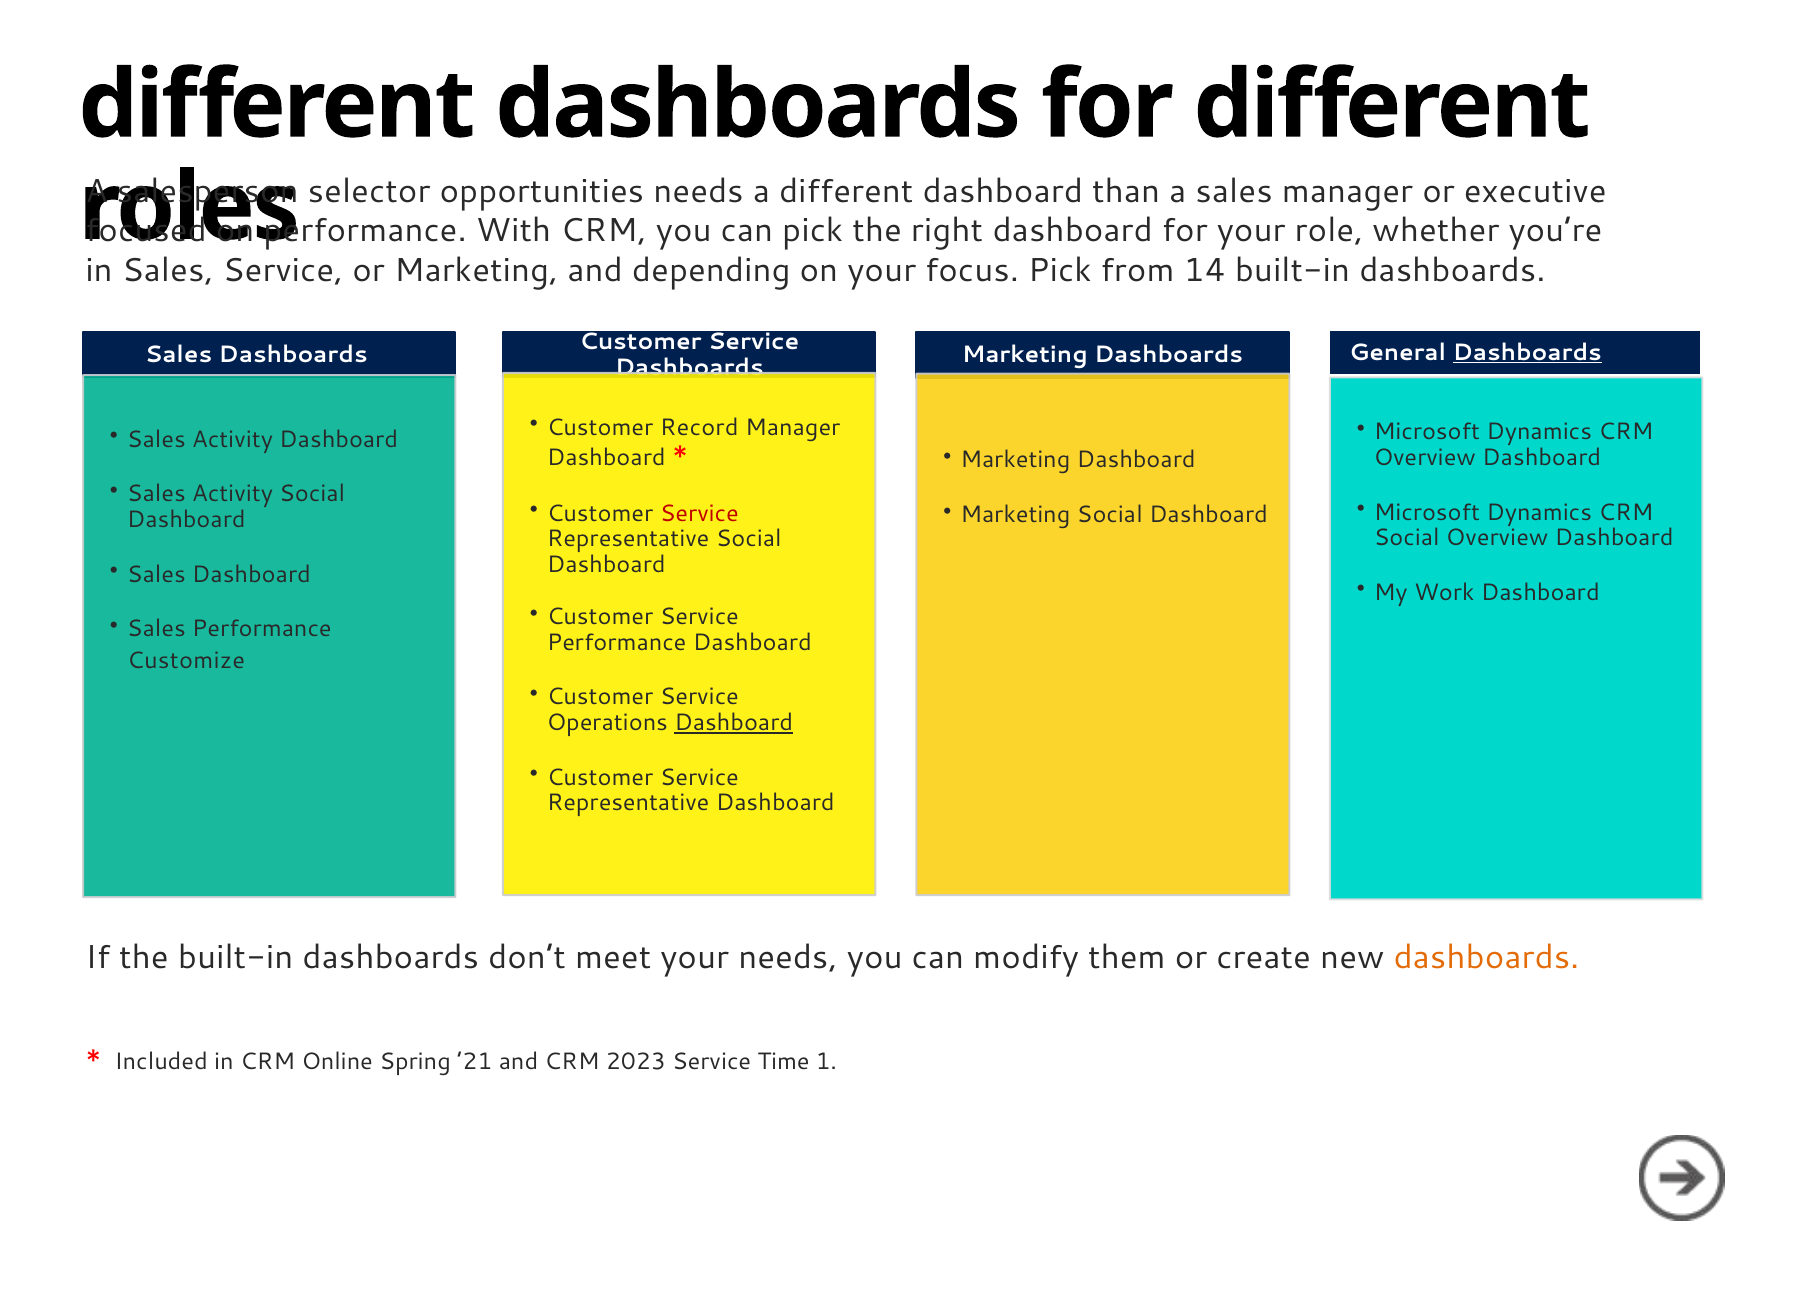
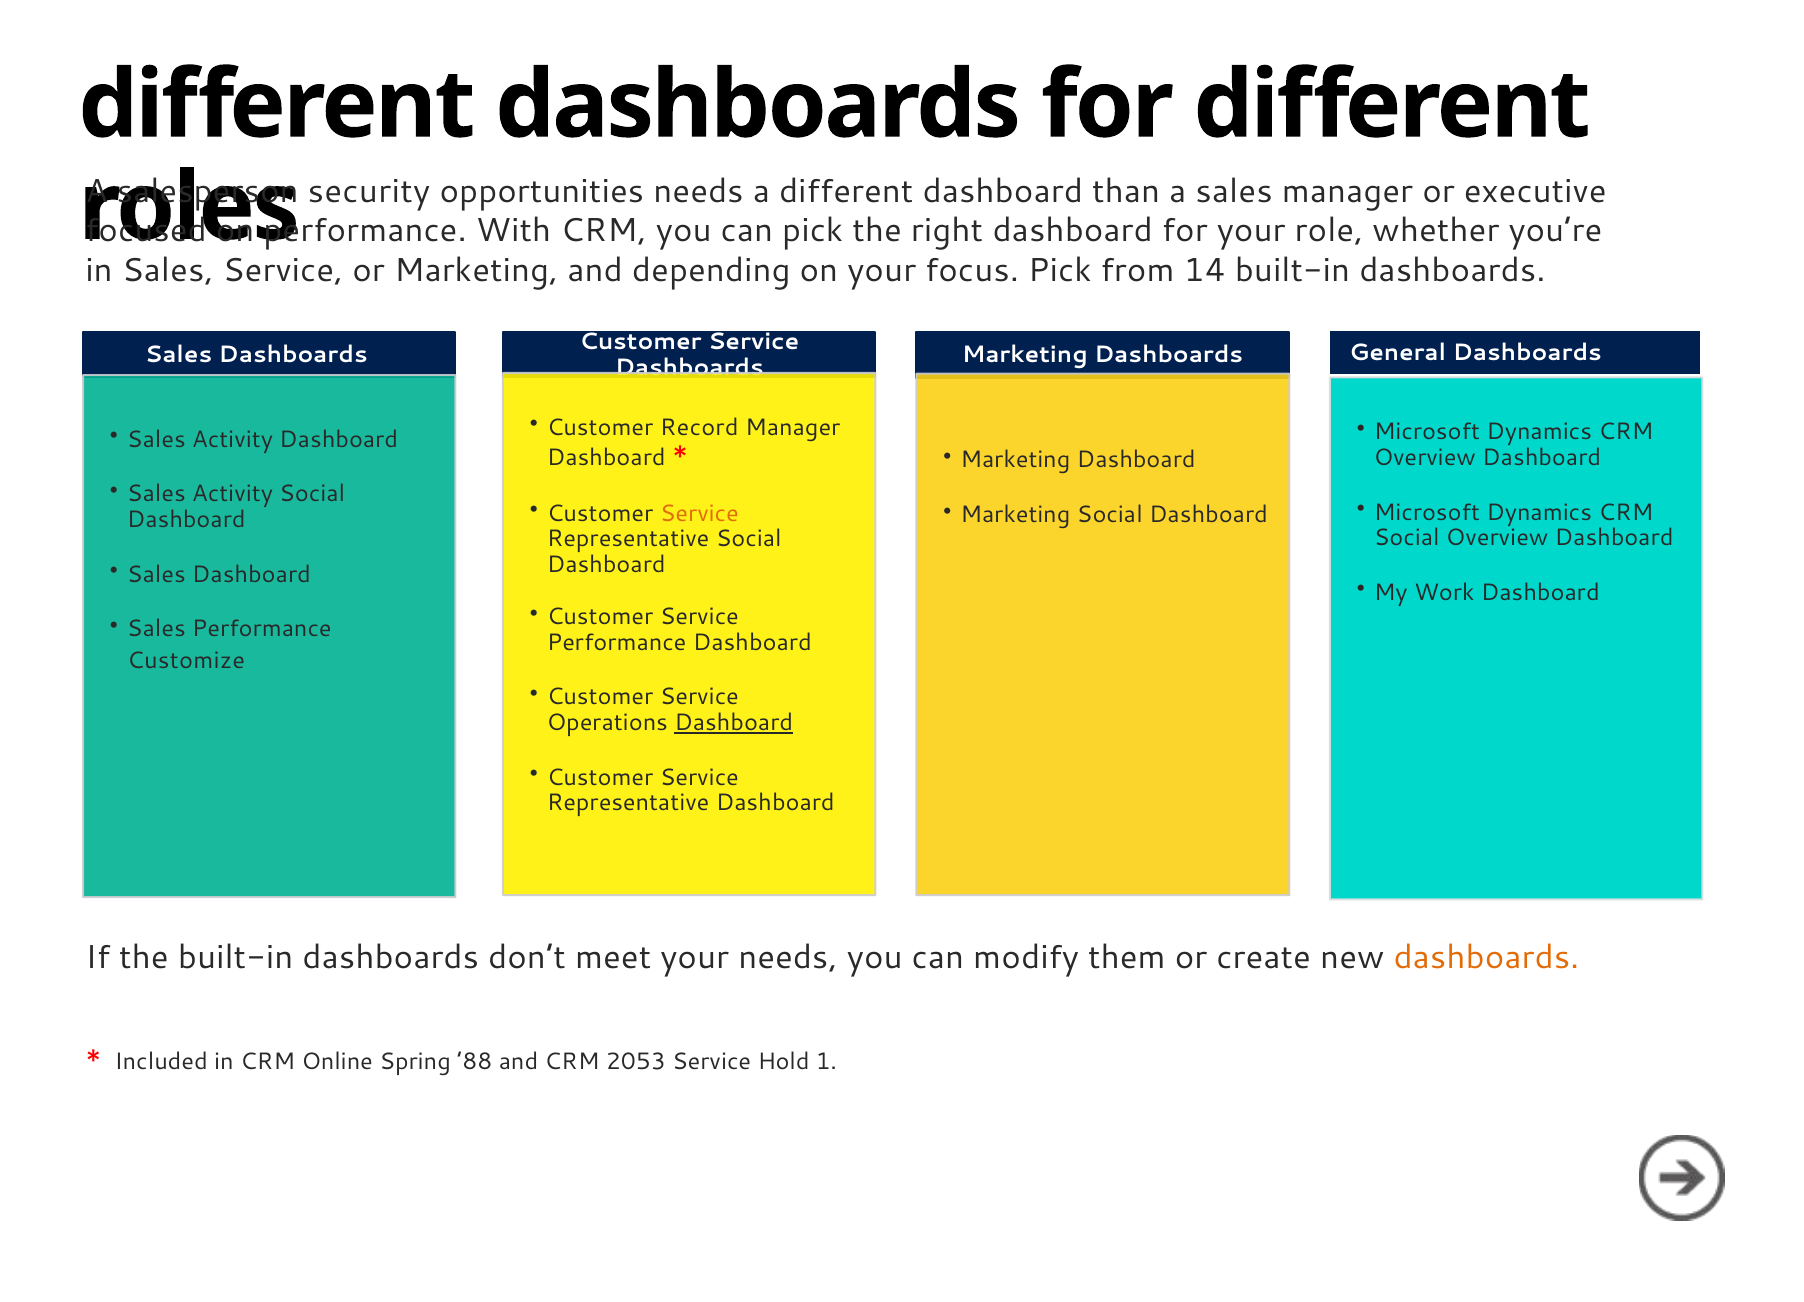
selector: selector -> security (369, 191)
Dashboards underline: present -> none (1527, 352)
Service colour: red -> orange (699, 513)
’21: ’21 -> ’88 (475, 1061)
2023: 2023 -> 2053 (636, 1061)
Time: Time -> Hold (783, 1061)
